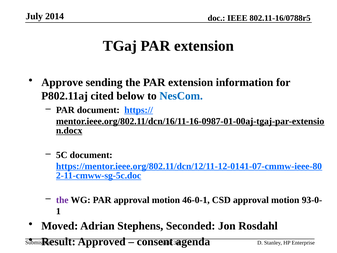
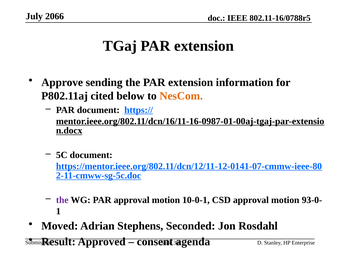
2014: 2014 -> 2066 (55, 16)
NesCom colour: blue -> orange (181, 96)
46-0-1: 46-0-1 -> 10-0-1 (196, 200)
